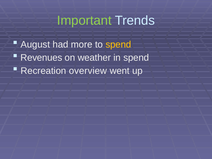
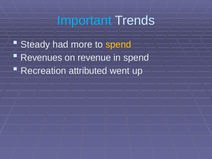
Important colour: light green -> light blue (84, 20)
August: August -> Steady (35, 44)
weather: weather -> revenue (94, 58)
overview: overview -> attributed (88, 71)
